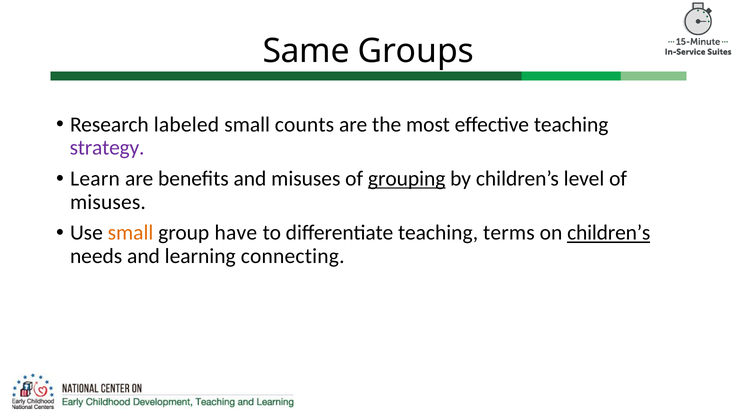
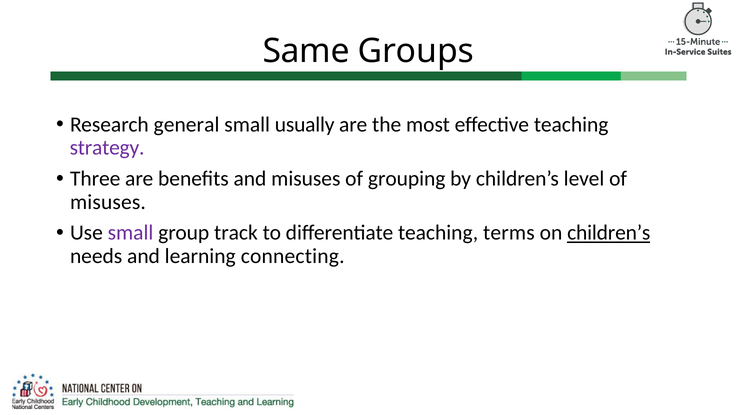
labeled: labeled -> general (187, 125)
counts: counts -> usually (305, 125)
Learn: Learn -> Three (95, 179)
grouping underline: present -> none (407, 179)
small colour: orange -> purple (131, 233)
have: have -> track (236, 233)
